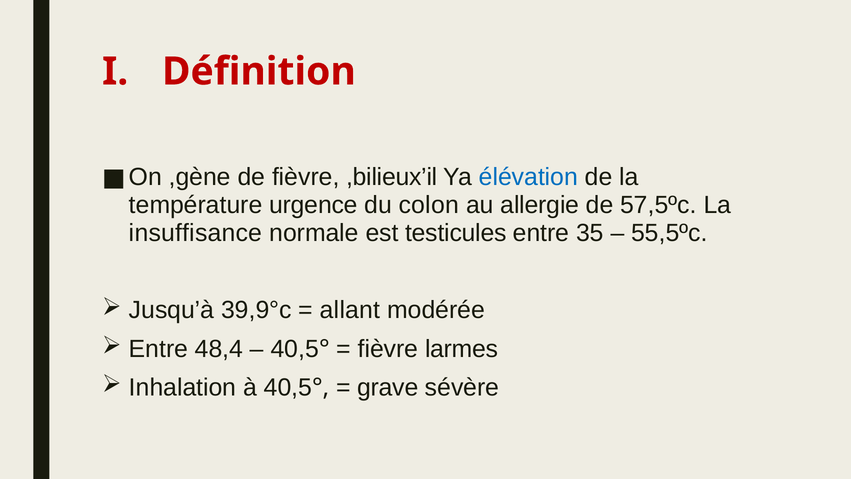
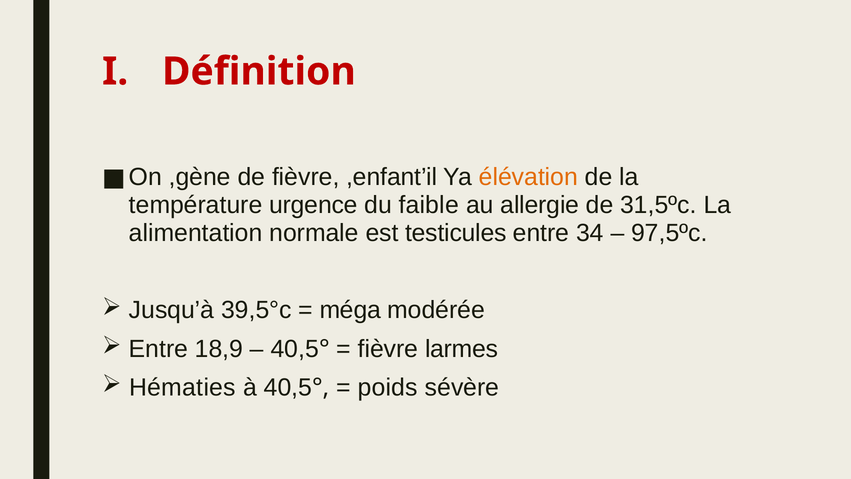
,bilieux’il: ,bilieux’il -> ,enfant’il (392, 177)
élévation colour: blue -> orange (528, 177)
colon: colon -> faible (429, 205)
57,5ºc: 57,5ºc -> 31,5ºc (658, 205)
insuffisance: insuffisance -> alimentation (196, 233)
35: 35 -> 34 (590, 233)
55,5ºc: 55,5ºc -> 97,5ºc (669, 233)
39,9°c: 39,9°c -> 39,5°c (256, 310)
allant: allant -> méga (350, 310)
48,4: 48,4 -> 18,9 (219, 349)
Inhalation: Inhalation -> Hématies (182, 387)
grave: grave -> poids (388, 387)
